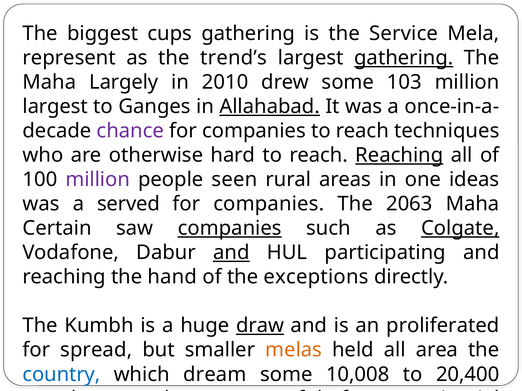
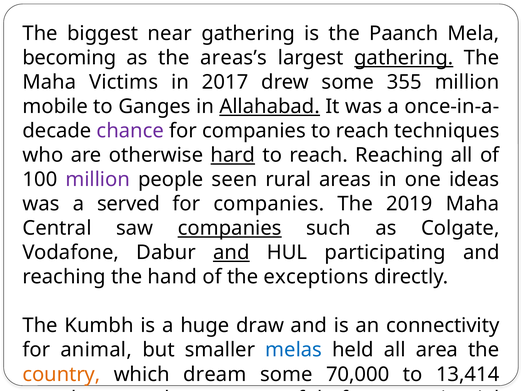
cups: cups -> near (170, 34)
Service: Service -> Paanch (404, 34)
represent: represent -> becoming (69, 58)
trend’s: trend’s -> areas’s (234, 58)
Largely: Largely -> Victims (124, 82)
2010: 2010 -> 2017 (225, 82)
103: 103 -> 355 (404, 82)
largest: largest -> mobile (55, 107)
hard underline: none -> present (233, 155)
Reaching underline: present -> none (399, 155)
2063: 2063 -> 2019 (409, 204)
Certain: Certain -> Central (57, 229)
Colgate underline: present -> none (460, 229)
draw underline: present -> none (260, 326)
proliferated: proliferated -> connectivity (443, 326)
spread: spread -> animal (96, 350)
melas colour: orange -> blue (294, 350)
country colour: blue -> orange (61, 375)
10,008: 10,008 -> 70,000 (358, 375)
20,400: 20,400 -> 13,414 (468, 375)
